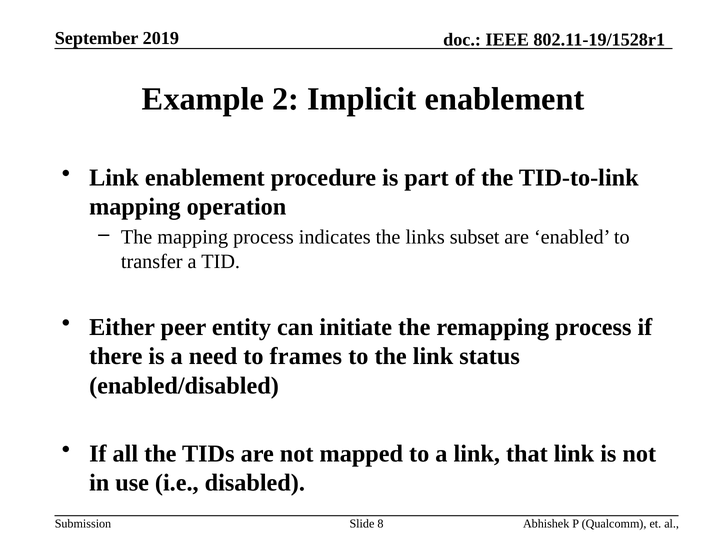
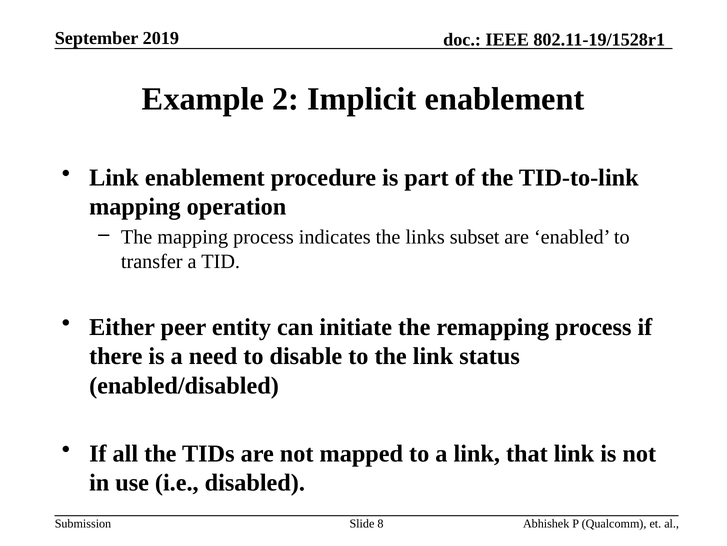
frames: frames -> disable (306, 356)
